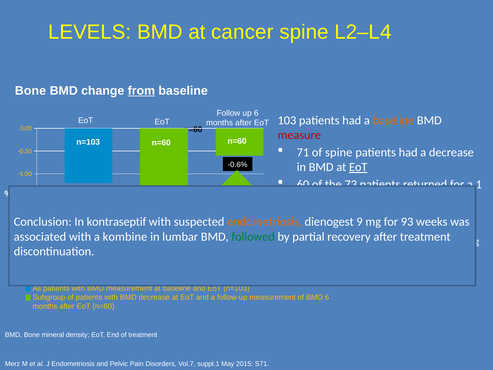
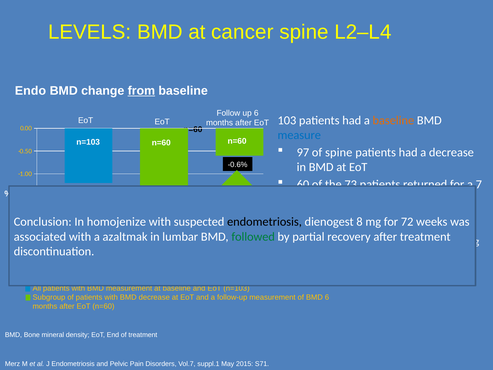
Bone: Bone -> Endo (30, 91)
measure colour: red -> blue (299, 135)
71: 71 -> 97 (303, 152)
EoT underline: present -> none (358, 167)
1: 1 -> 7 (479, 184)
kontraseptif: kontraseptif -> homojenize (116, 222)
endometriosis colour: orange -> black (264, 222)
9: 9 -> 8 (360, 222)
93: 93 -> 72 (407, 222)
kombine: kombine -> azaltmak (125, 237)
